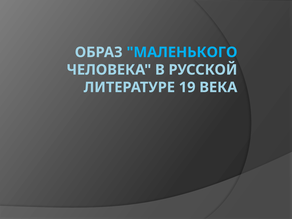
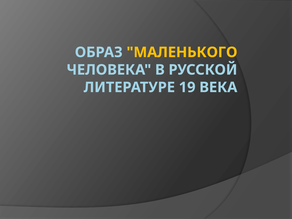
МАЛЕНЬКОГО colour: light blue -> yellow (182, 52)
